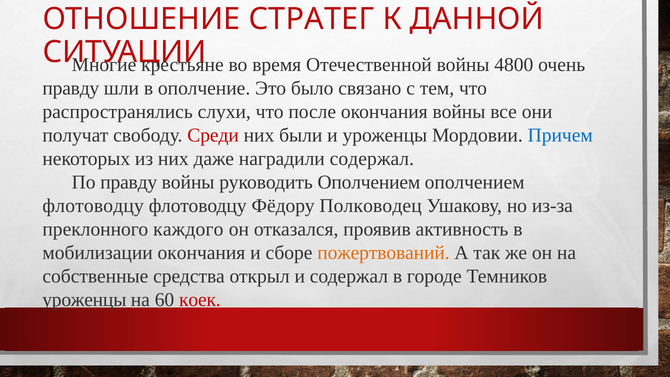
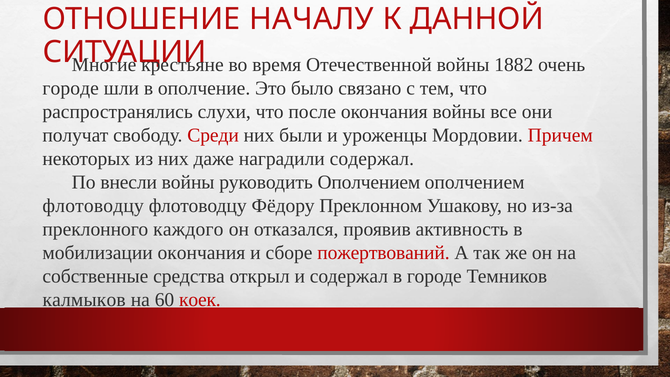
СТРАТЕГ: СТРАТЕГ -> НАЧАЛУ (311, 19)
4800: 4800 -> 1882 (514, 65)
правду: правду -> городе (71, 88)
Причем colour: blue -> red (560, 135)
По правду: правду -> внесли (129, 182)
Полководец: Полководец -> Преклонном (371, 206)
пожертвований colour: orange -> red (383, 253)
уроженцы: уроженцы -> калмыков (84, 300)
